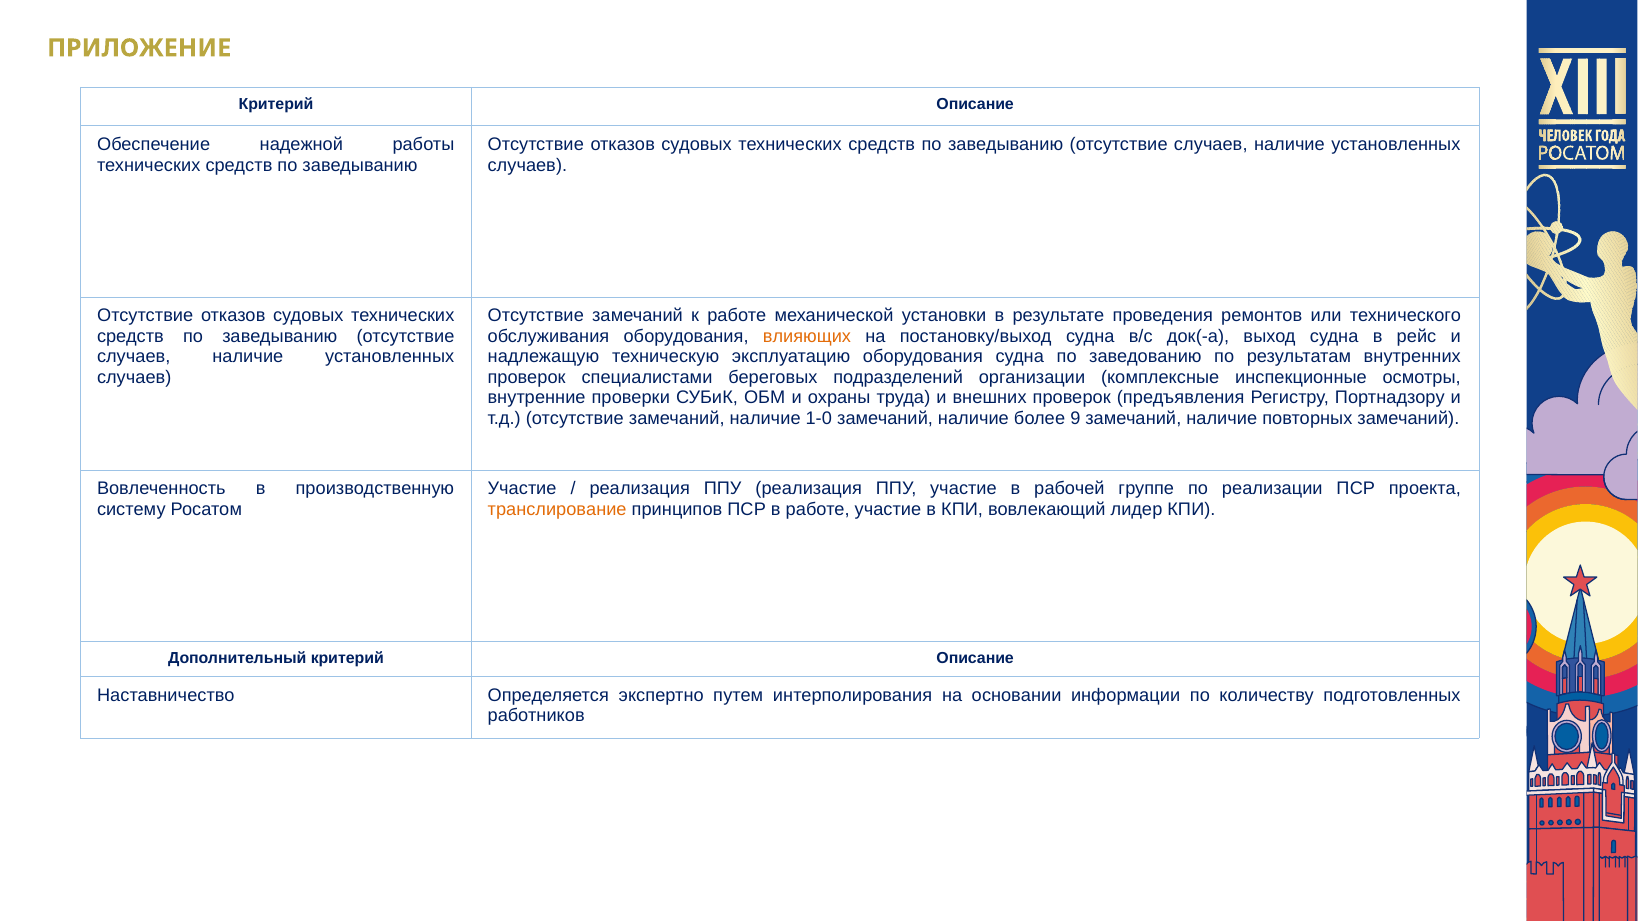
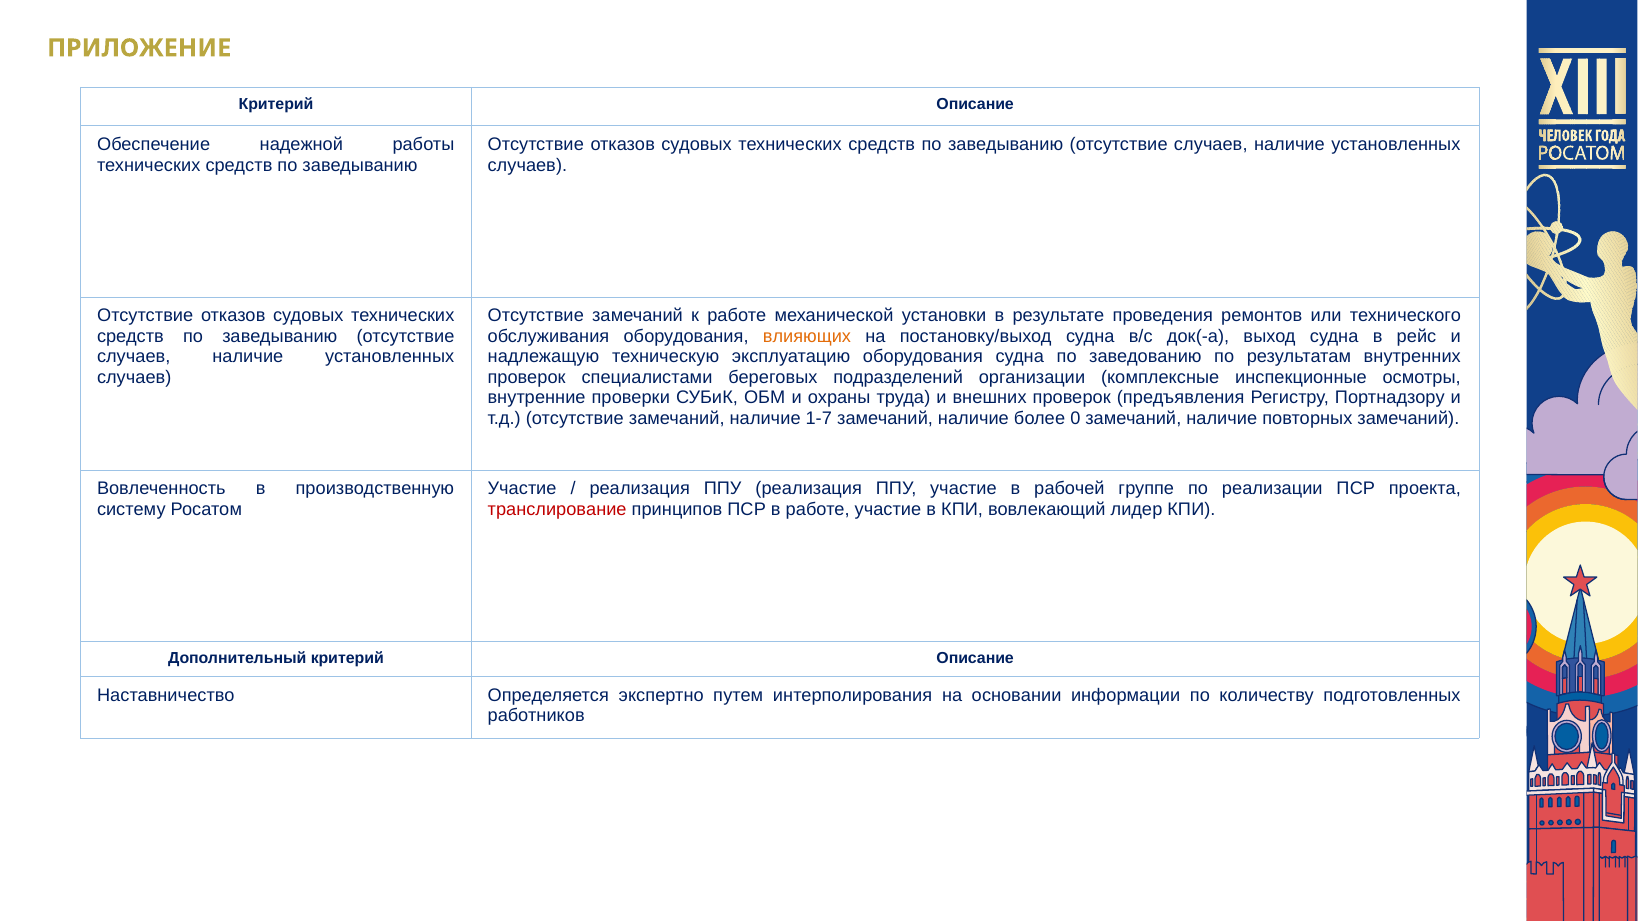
1-0: 1-0 -> 1-7 (819, 418)
9: 9 -> 0 (1075, 418)
транслирование colour: orange -> red (557, 509)
